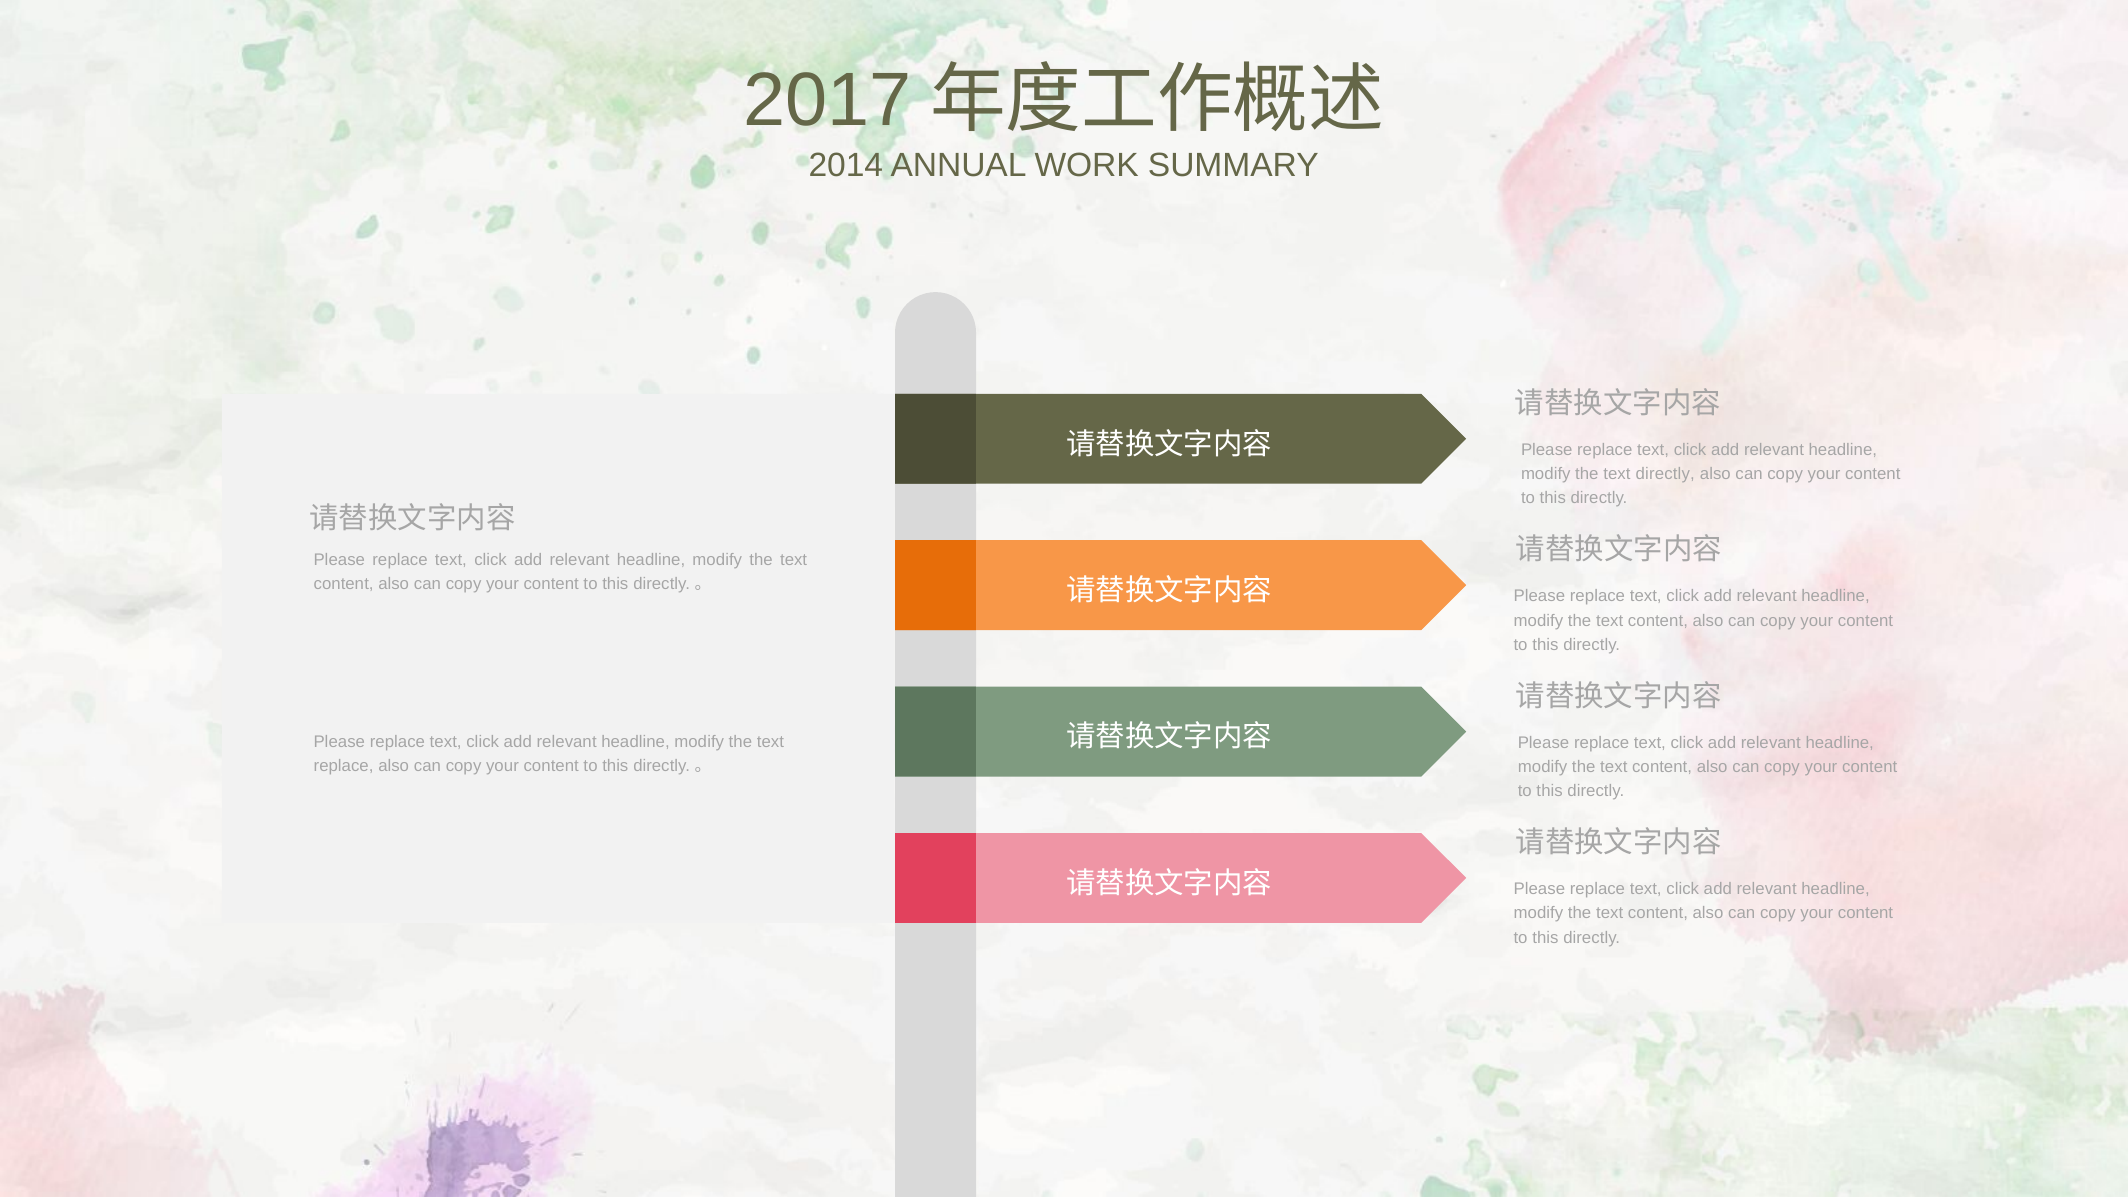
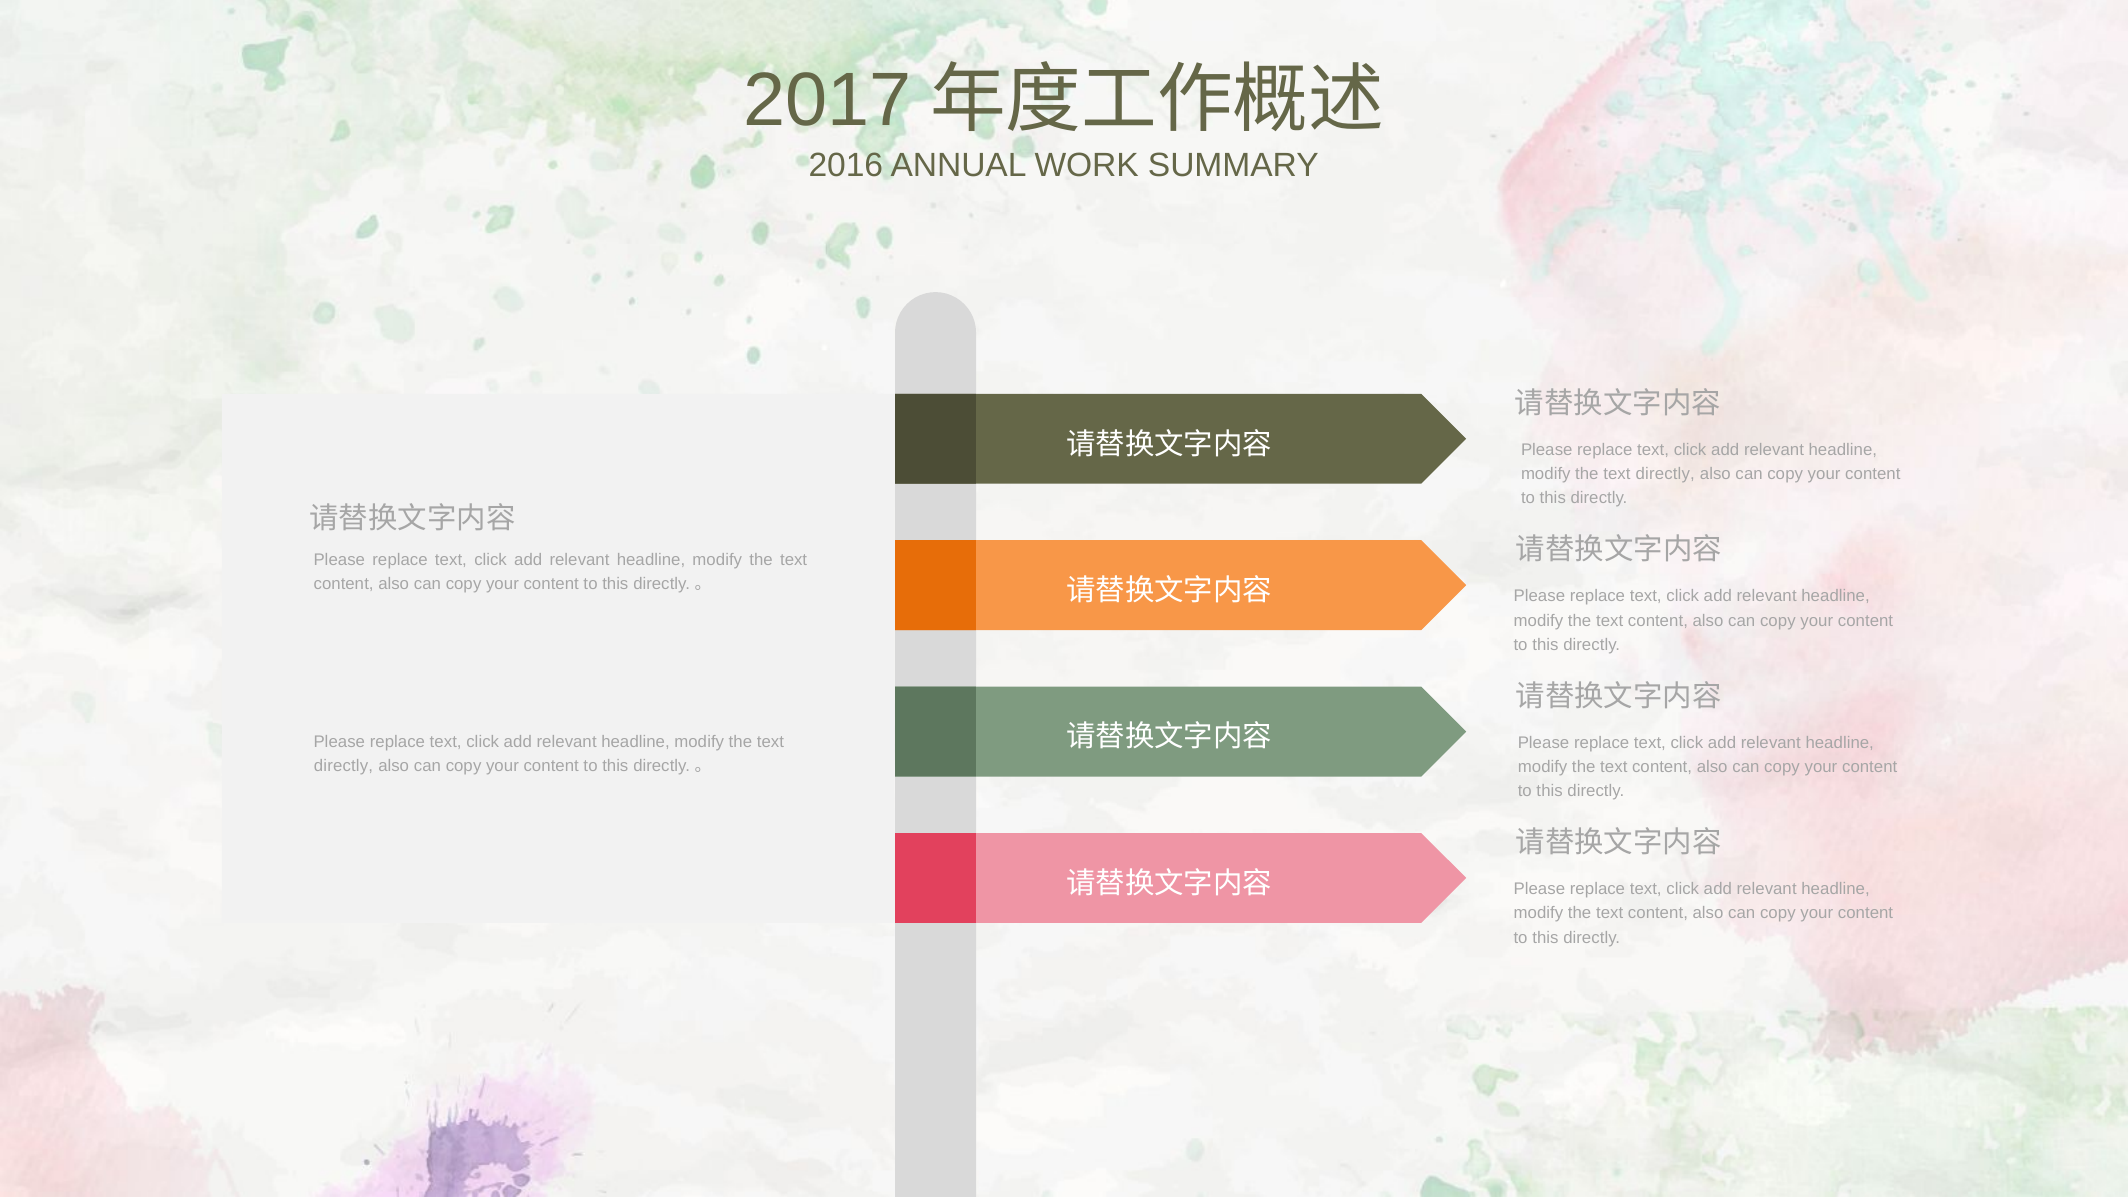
2014: 2014 -> 2016 (846, 165)
replace: replace -> directly (343, 766)
